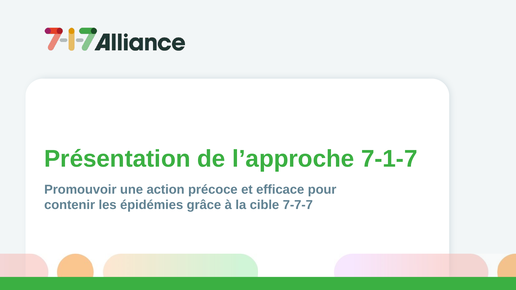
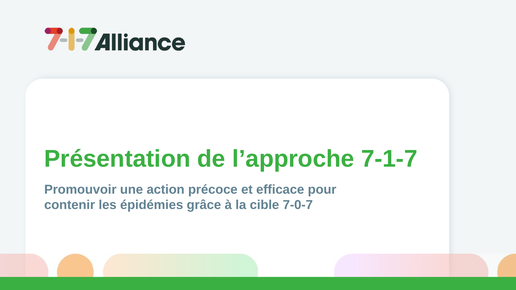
7-7-7: 7-7-7 -> 7-0-7 (298, 205)
